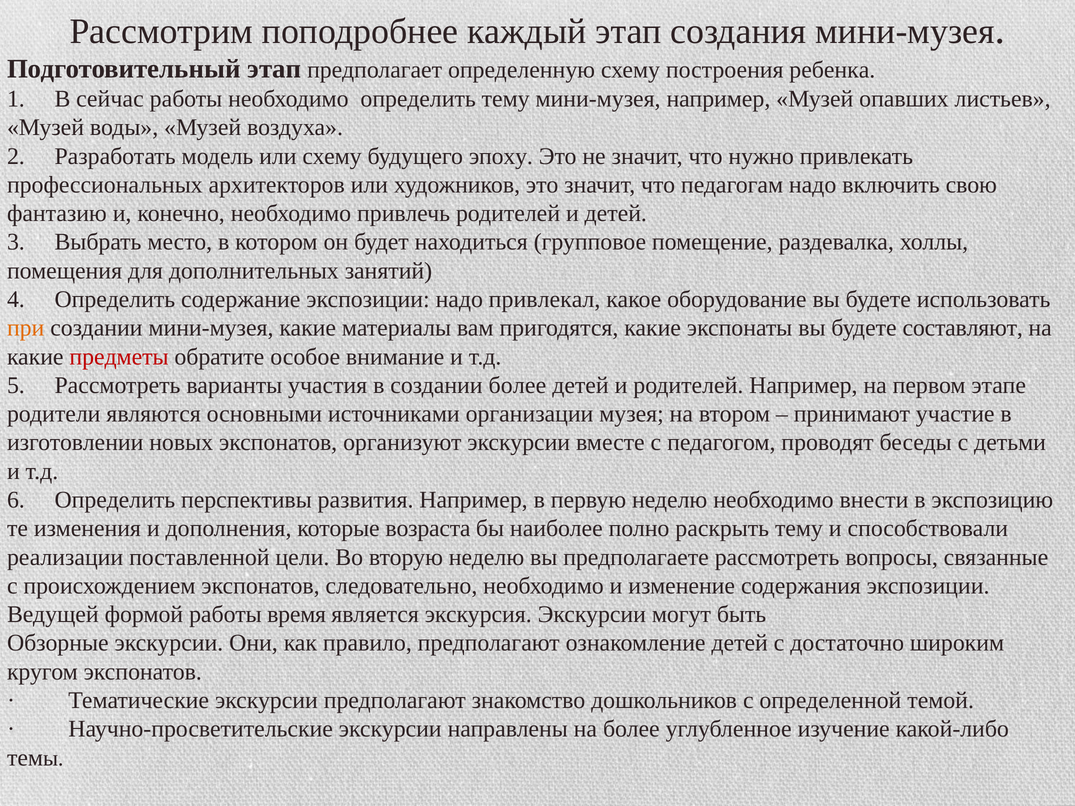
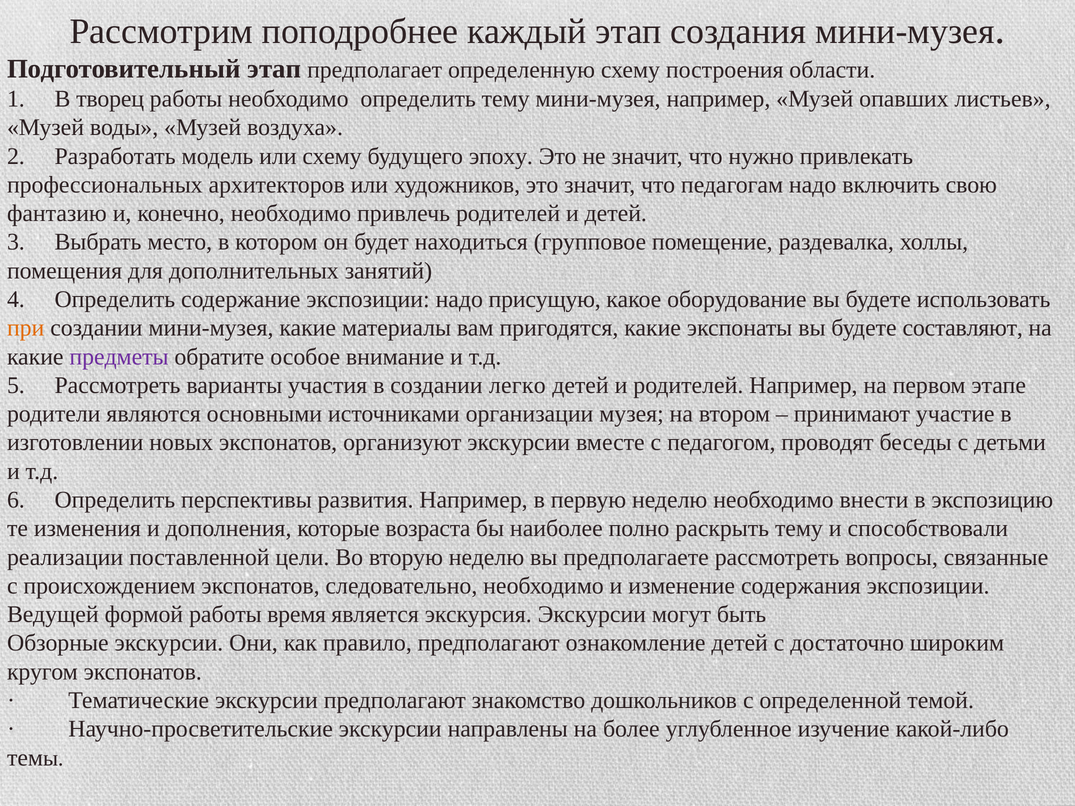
ребенка: ребенка -> области (832, 70)
сейчас: сейчас -> творец (110, 99)
привлекал: привлекал -> присущую (545, 299)
предметы colour: red -> purple (119, 357)
создании более: более -> легко (517, 385)
